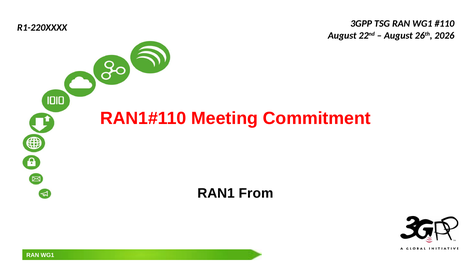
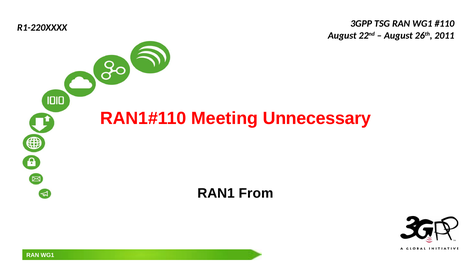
2026: 2026 -> 2011 (444, 36)
Commitment: Commitment -> Unnecessary (317, 118)
